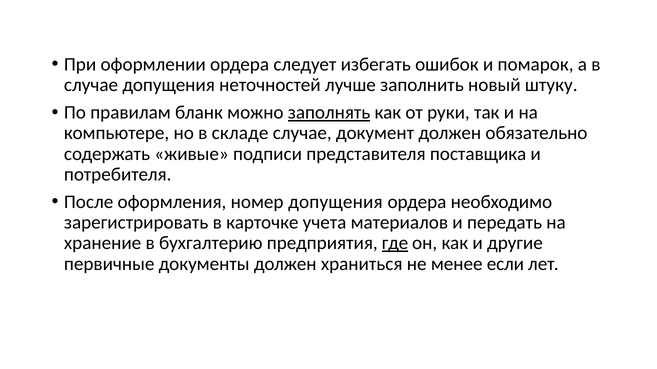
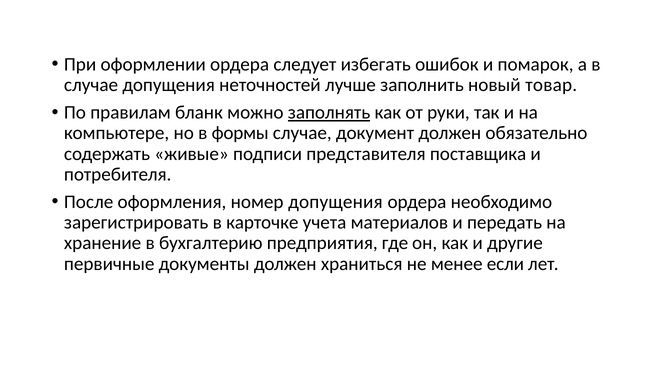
штуку: штуку -> товар (551, 85)
складе: складе -> формы (240, 133)
где underline: present -> none (395, 243)
